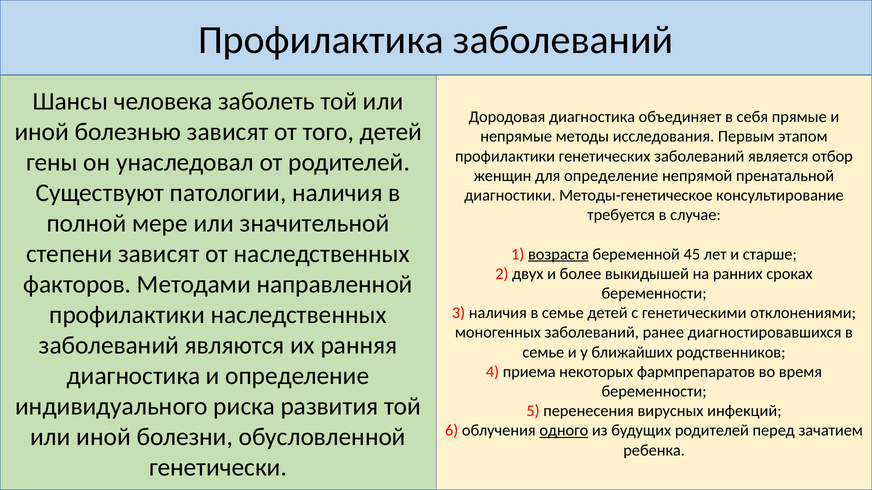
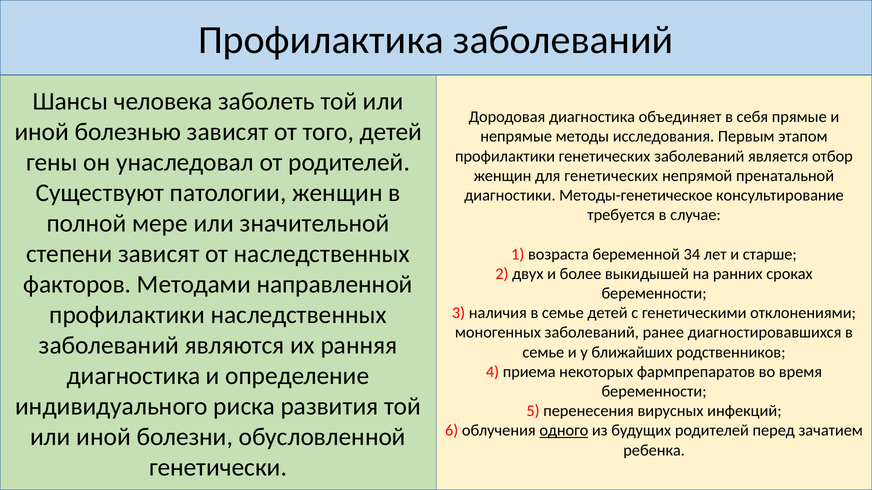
для определение: определение -> генетических (611, 176)
патологии наличия: наличия -> женщин (337, 193)
возраста underline: present -> none (558, 254)
45: 45 -> 34 (692, 254)
